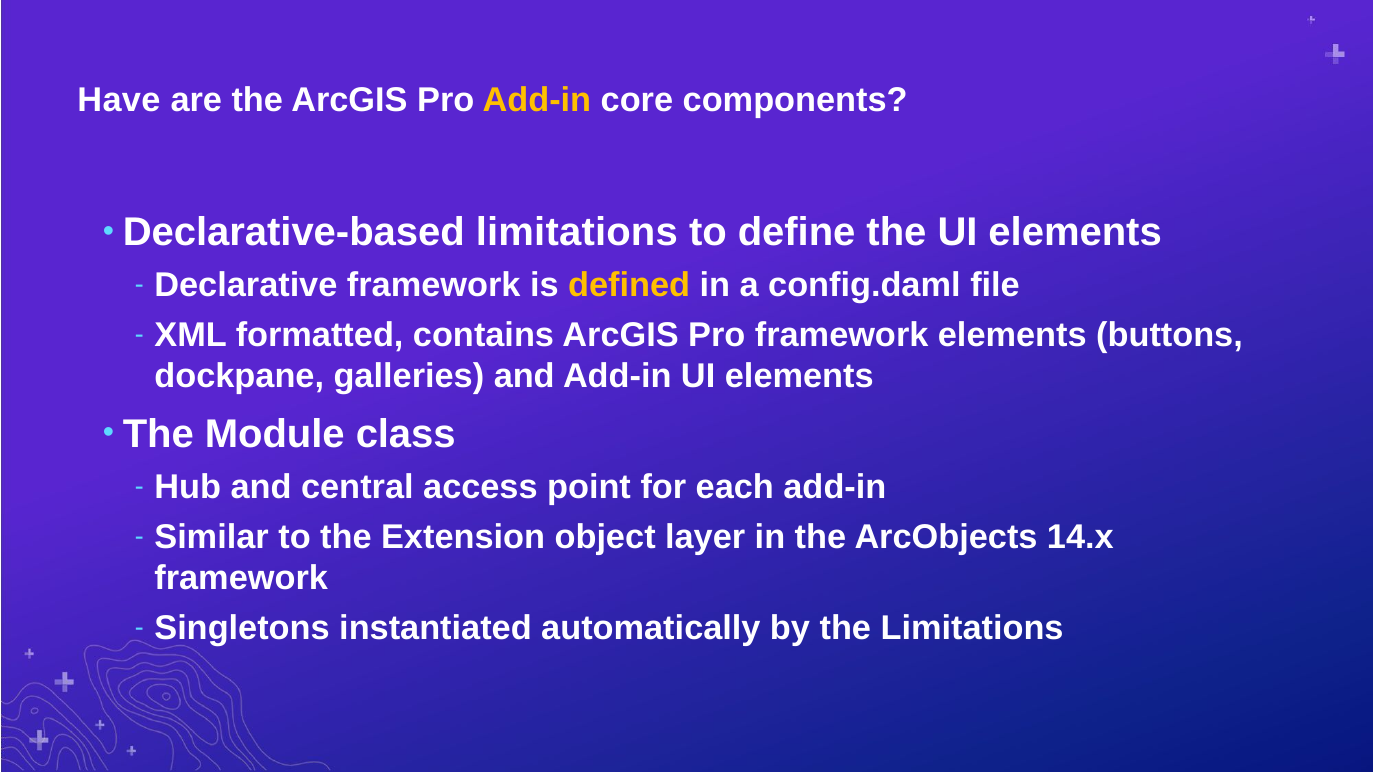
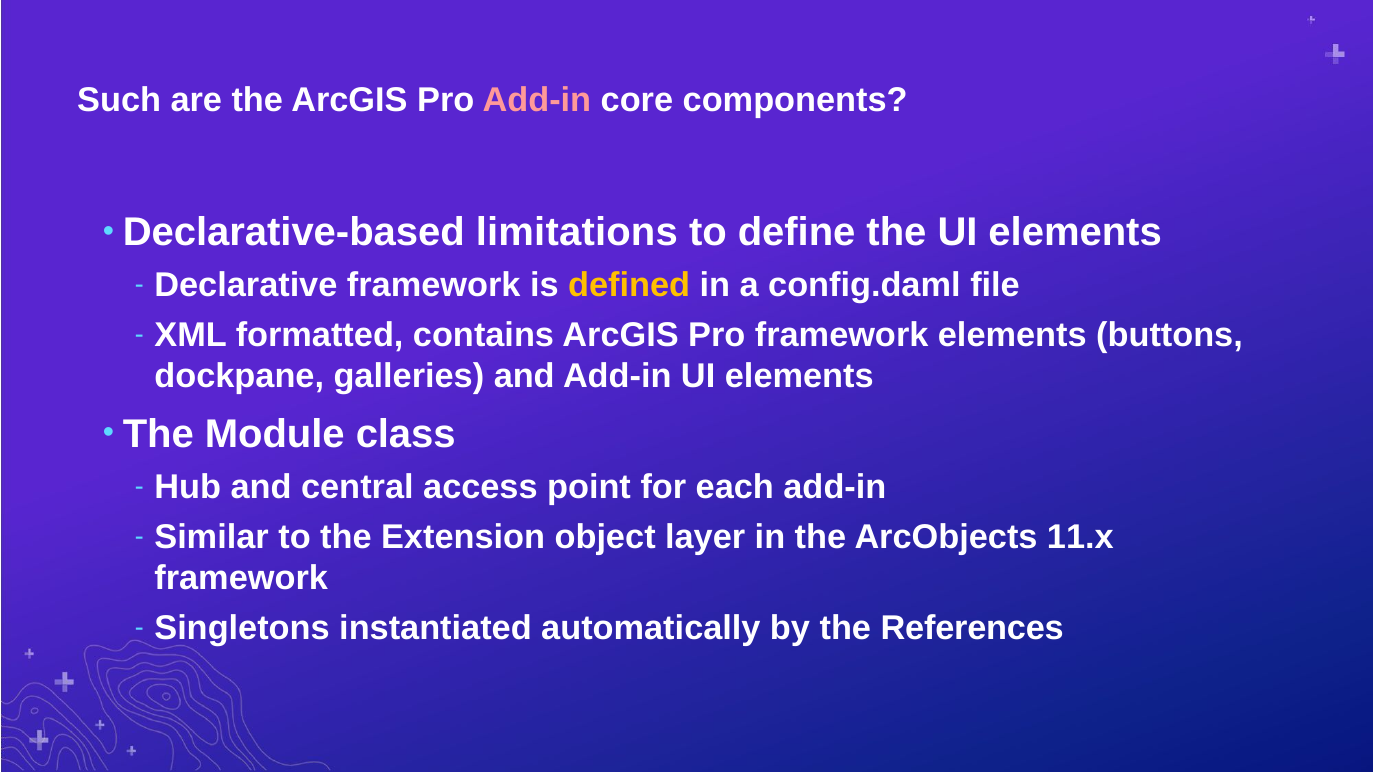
Have: Have -> Such (119, 100)
Add-in colour: yellow -> pink (537, 100)
14.x: 14.x -> 11.x (1080, 537)
the Limitations: Limitations -> References (972, 628)
